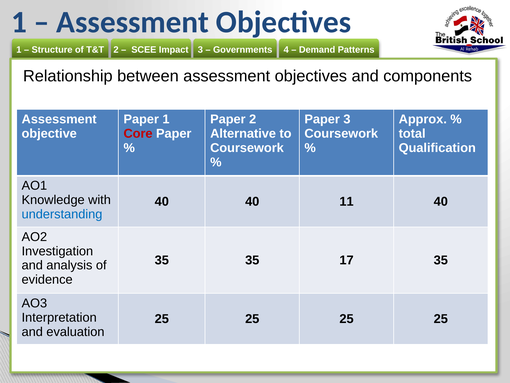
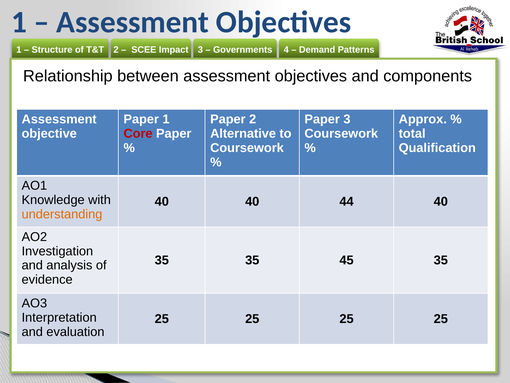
11: 11 -> 44 (347, 201)
understanding colour: blue -> orange (62, 214)
17: 17 -> 45 (347, 260)
